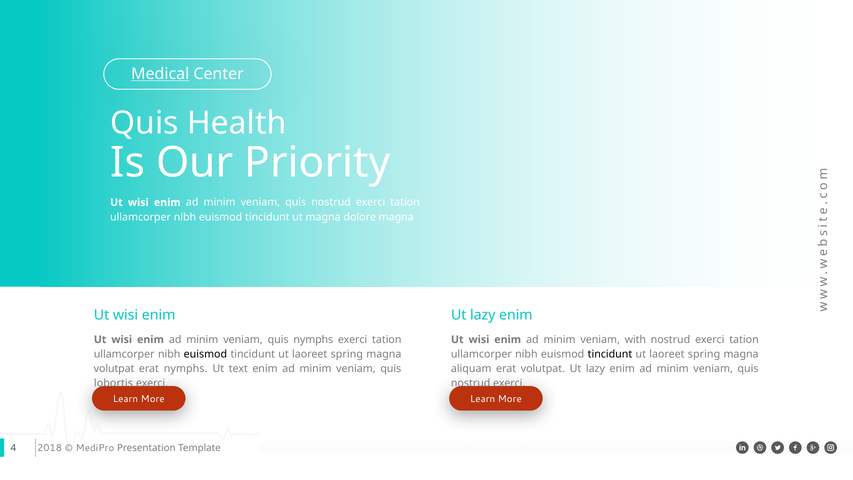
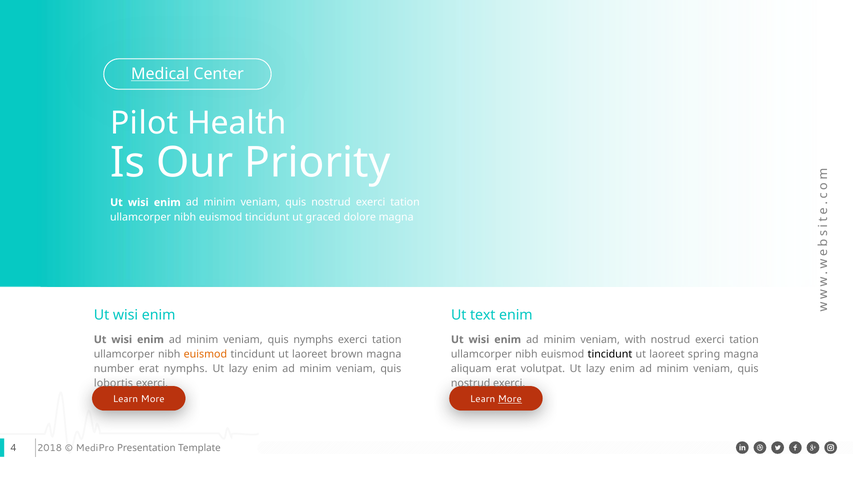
Quis: Quis -> Pilot (144, 123)
ut magna: magna -> graced (323, 217)
lazy: lazy -> text (483, 315)
euismod colour: black -> orange (205, 354)
spring: spring -> brown (347, 354)
volutpat: volutpat -> number (114, 369)
text: text -> lazy (238, 369)
More underline: none -> present (510, 399)
